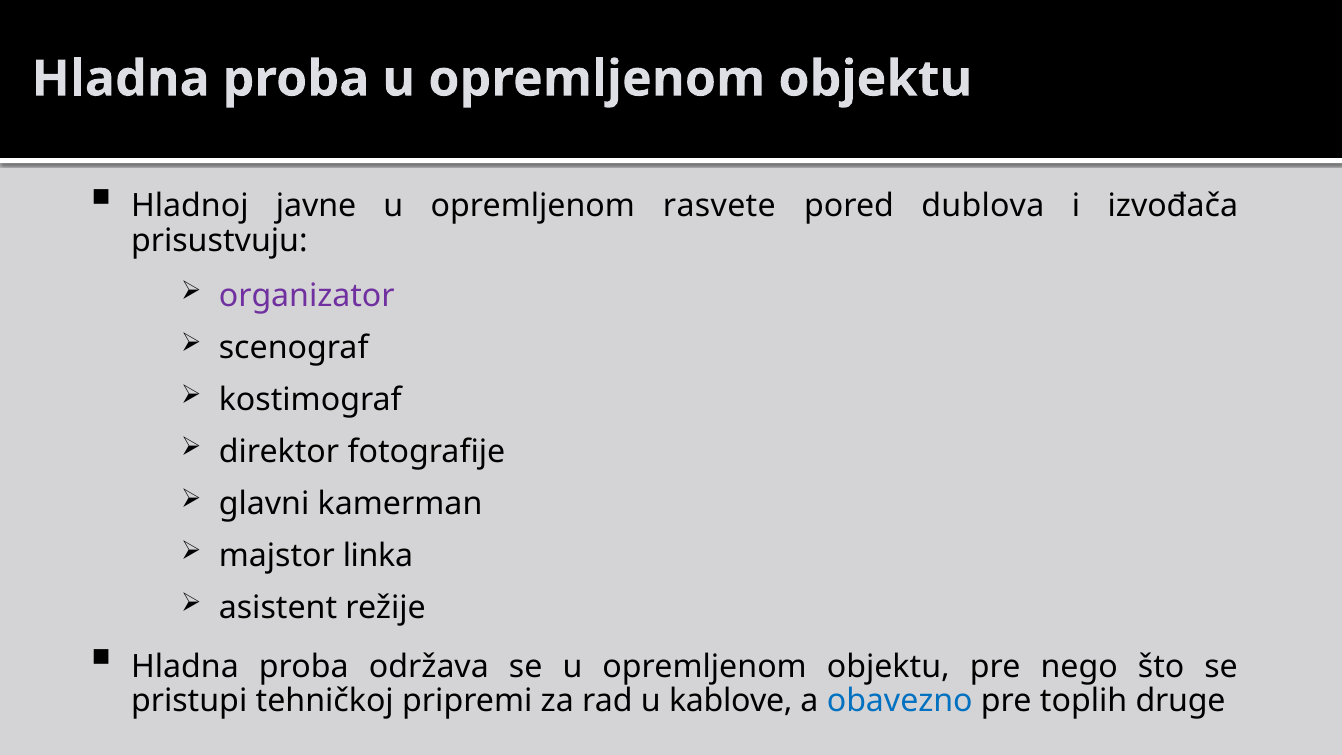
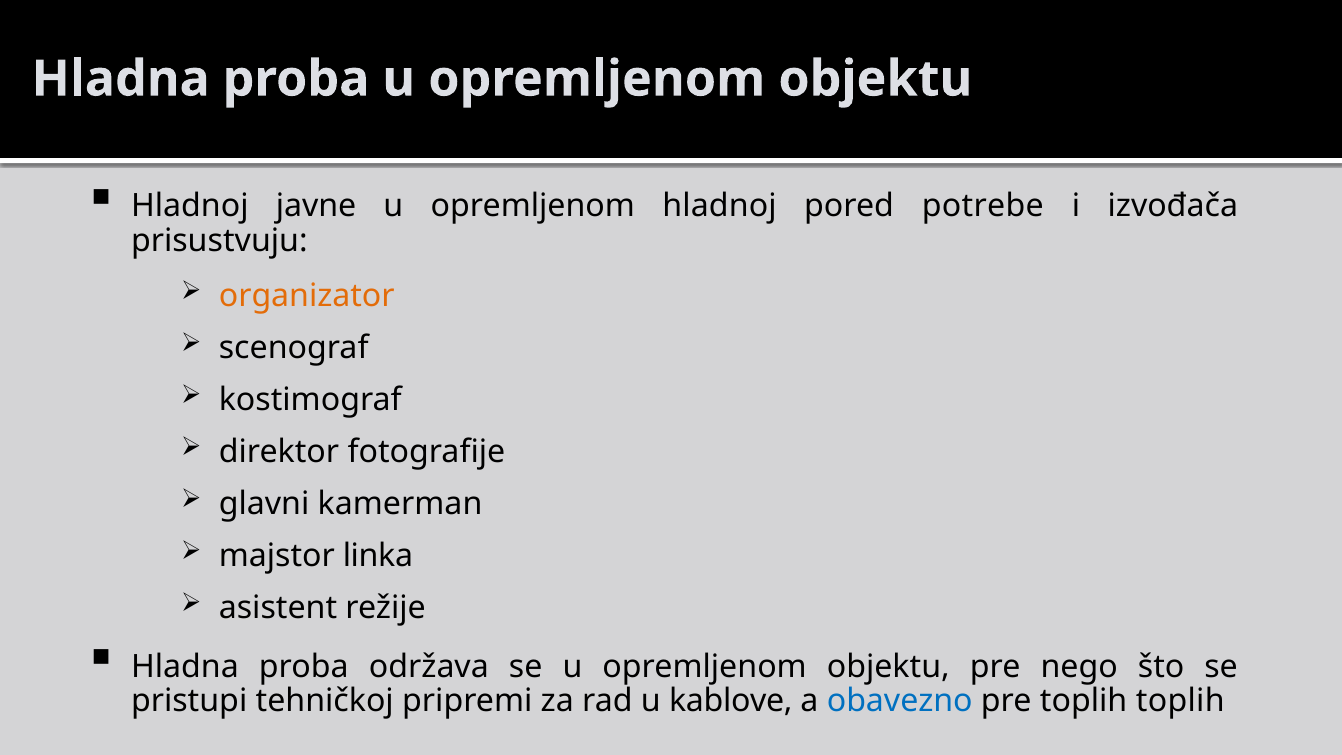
opremljenom rasvete: rasvete -> hladnoj (719, 206)
dublova: dublova -> potrebe (983, 206)
organizator colour: purple -> orange (307, 296)
toplih druge: druge -> toplih (1180, 701)
